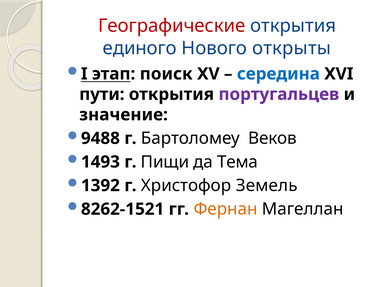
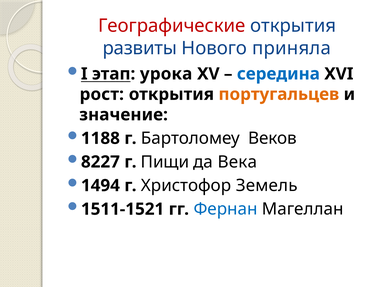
единого: единого -> развиты (140, 48)
открыты: открыты -> приняла (292, 48)
поиск: поиск -> урока (166, 74)
пути: пути -> рост (102, 94)
португальцев colour: purple -> orange (279, 94)
9488: 9488 -> 1188 (100, 138)
1493: 1493 -> 8227 (100, 162)
Тема: Тема -> Века (237, 162)
1392: 1392 -> 1494 (100, 186)
8262-1521: 8262-1521 -> 1511-1521 (123, 209)
Фернан colour: orange -> blue (226, 209)
